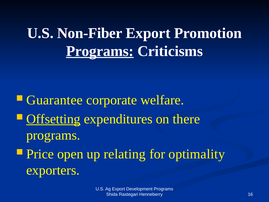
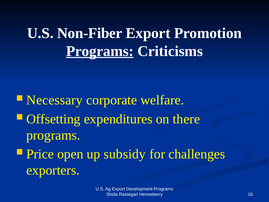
Guarantee: Guarantee -> Necessary (55, 100)
Offsetting underline: present -> none (53, 119)
relating: relating -> subsidy (125, 154)
optimality: optimality -> challenges (197, 154)
